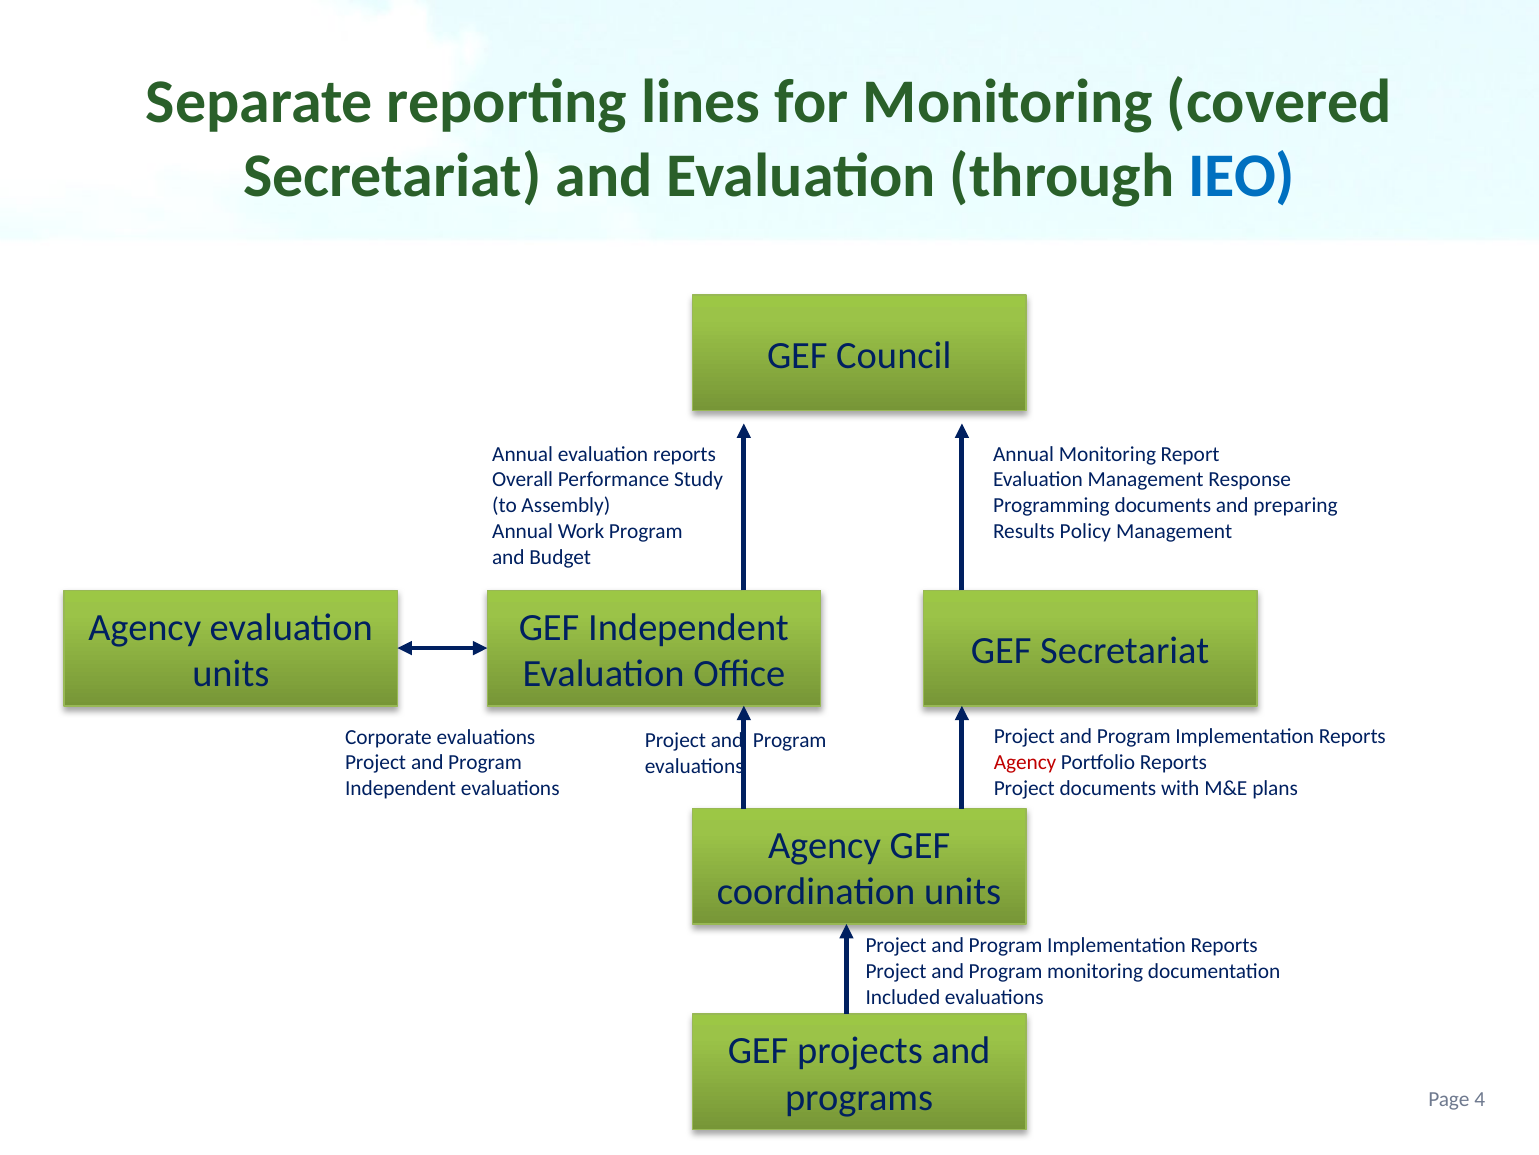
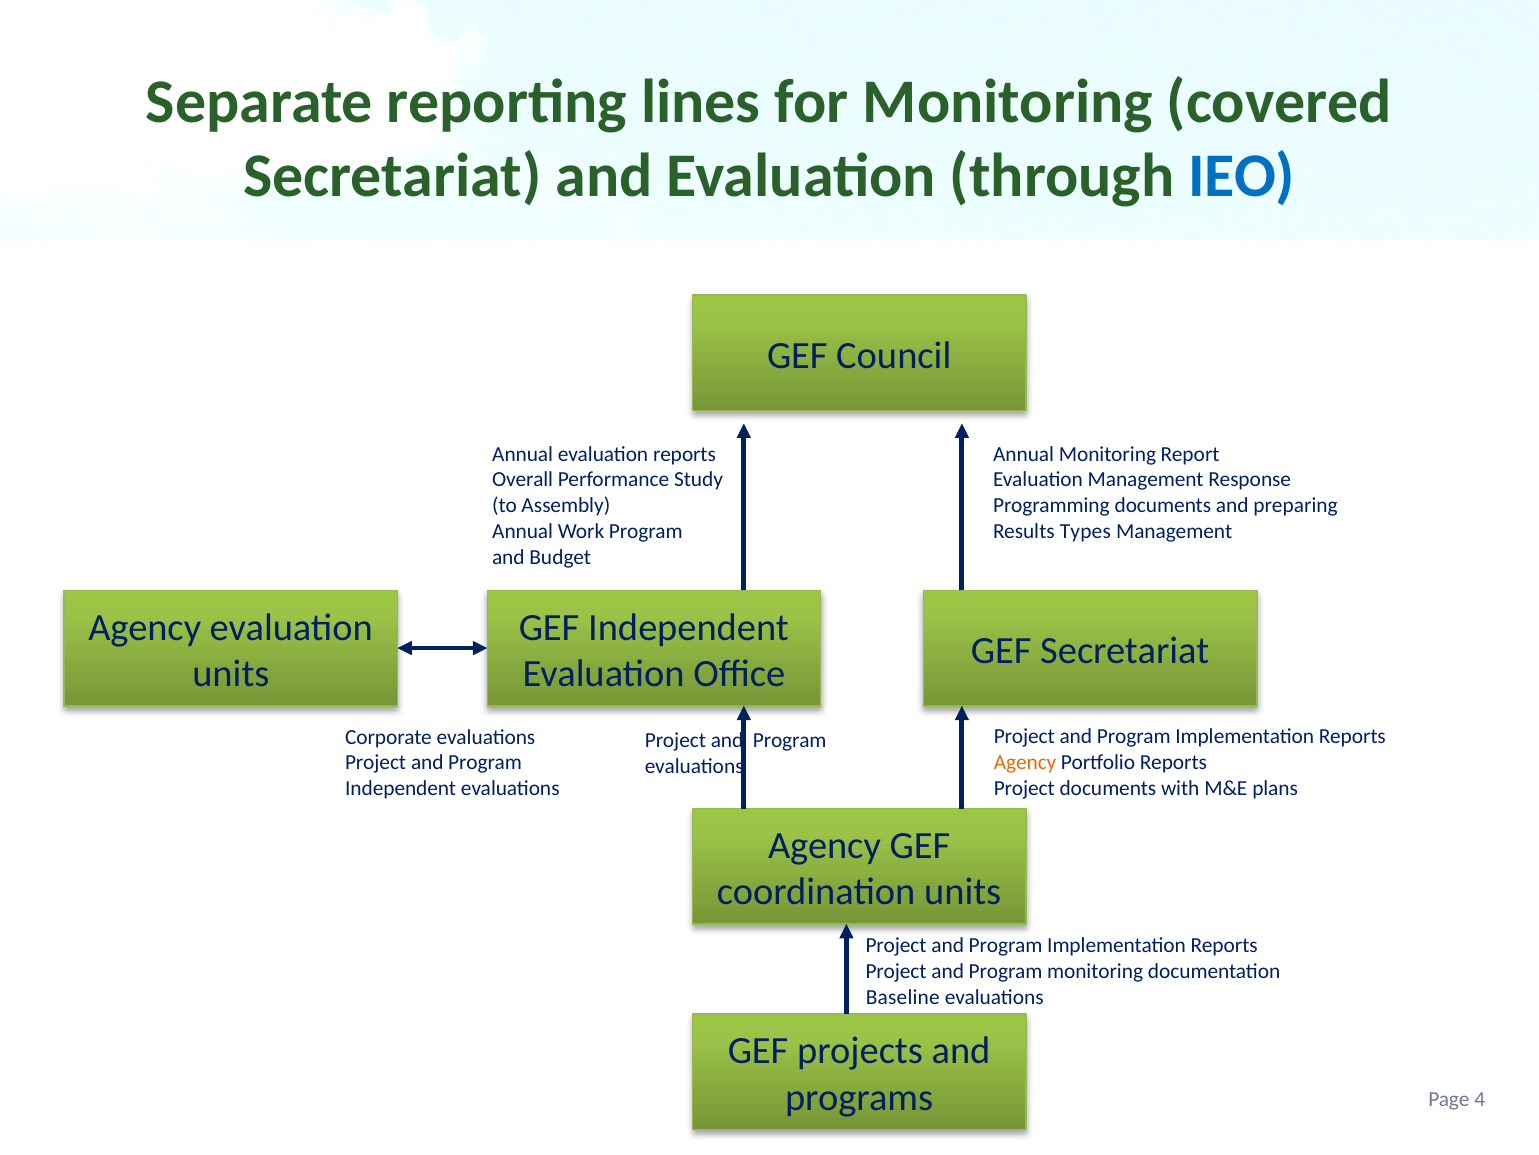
Policy: Policy -> Types (1085, 531)
Agency colour: red -> orange (1025, 762)
Included: Included -> Baseline (903, 997)
